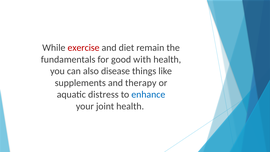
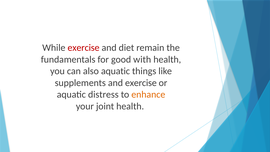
also disease: disease -> aquatic (115, 71)
and therapy: therapy -> exercise (141, 83)
enhance colour: blue -> orange (148, 94)
